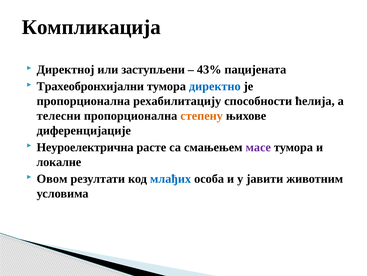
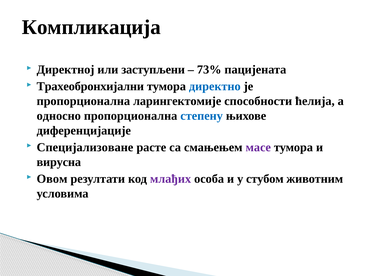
43%: 43% -> 73% (209, 69)
рехабилитацију: рехабилитацију -> ларингектомије (177, 101)
телесни: телесни -> односно (59, 116)
степену colour: orange -> blue (202, 116)
Неуроелектрична: Неуроелектрична -> Специјализоване (85, 147)
локалне: локалне -> вирусна (59, 162)
млађих colour: blue -> purple (171, 178)
јавити: јавити -> стубом (265, 178)
